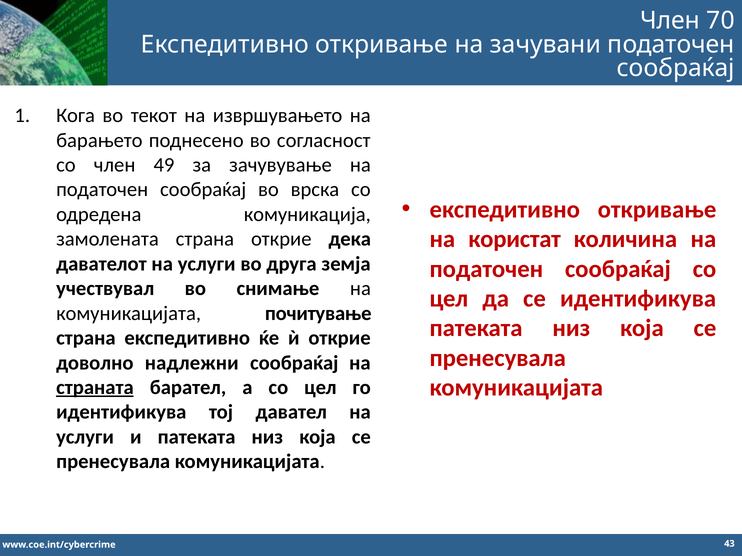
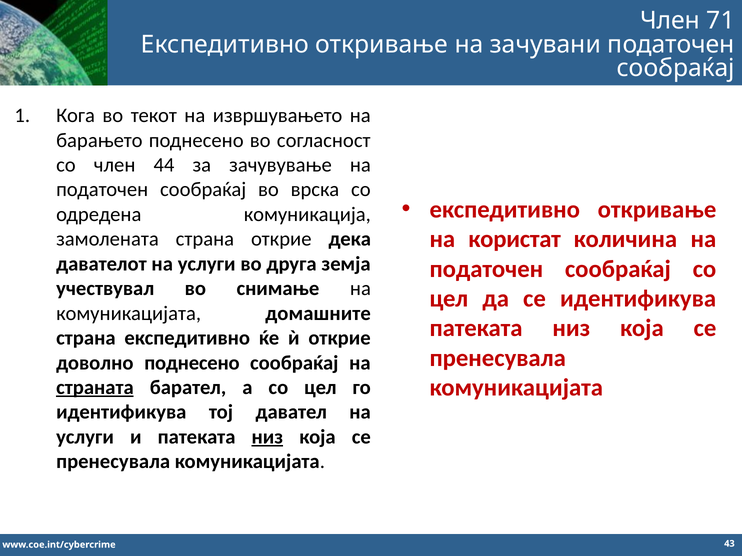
70: 70 -> 71 (721, 21)
49: 49 -> 44 (164, 165)
почитување: почитување -> домашните (318, 314)
доволно надлежни: надлежни -> поднесено (192, 363)
низ underline: none -> present (267, 437)
